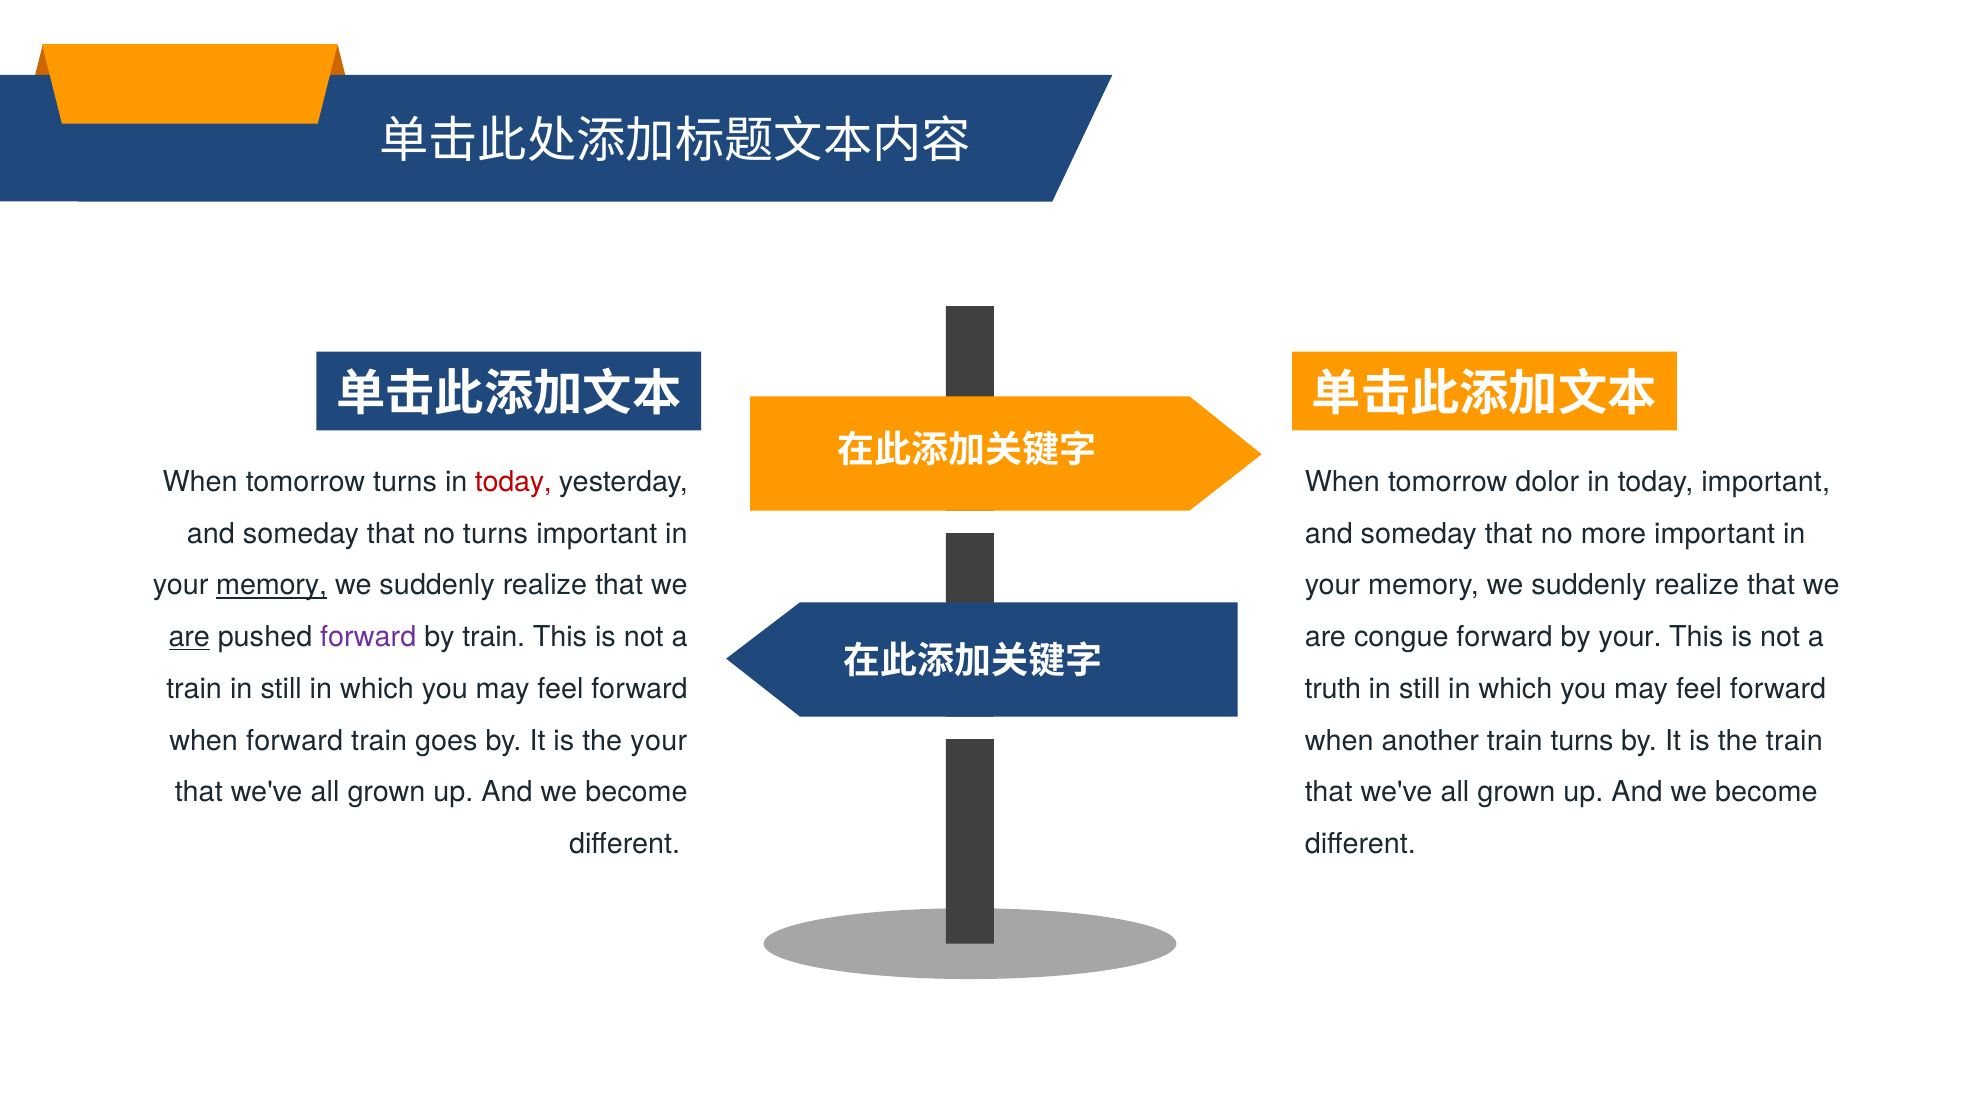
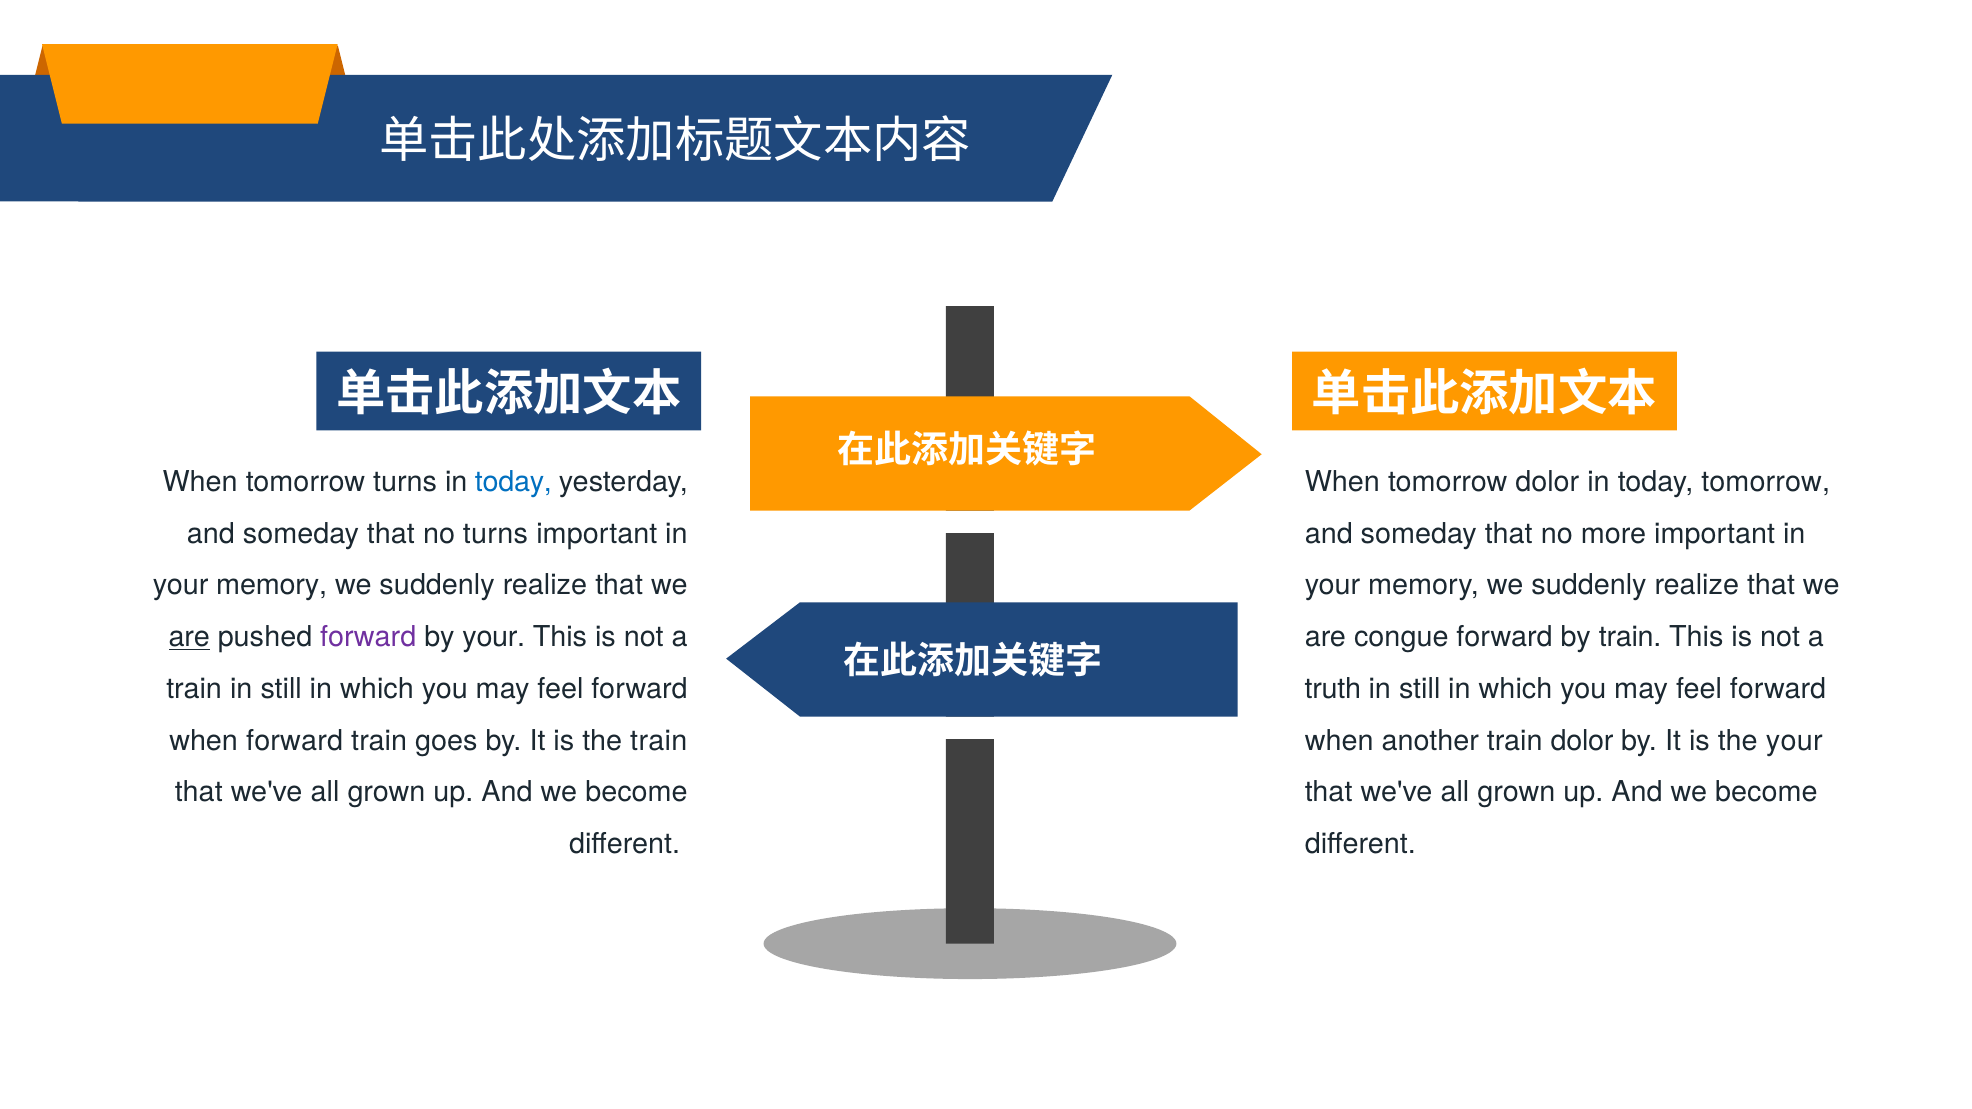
today colour: red -> blue (513, 482)
today important: important -> tomorrow (1766, 482)
memory underline: present -> none (272, 586)
by train: train -> your (494, 637)
by your: your -> train (1630, 637)
the your: your -> train (659, 741)
train turns: turns -> dolor (1582, 741)
the train: train -> your (1794, 741)
